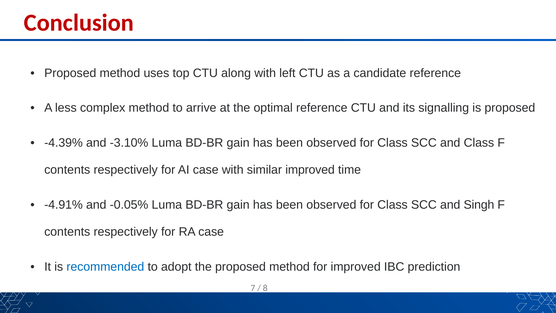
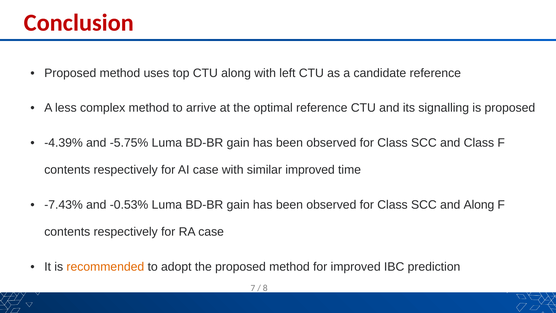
-3.10%: -3.10% -> -5.75% (129, 143)
-4.91%: -4.91% -> -7.43% (64, 205)
-0.05%: -0.05% -> -0.53% (129, 205)
and Singh: Singh -> Along (479, 205)
recommended colour: blue -> orange (105, 267)
